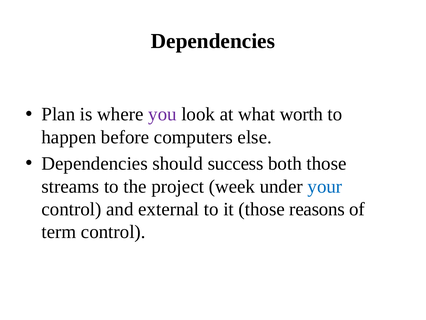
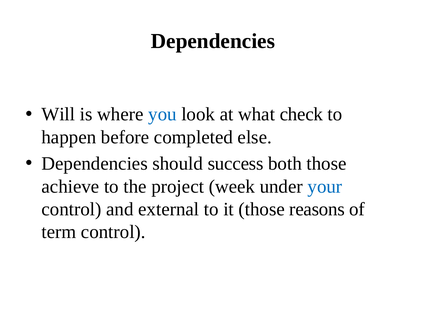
Plan: Plan -> Will (58, 114)
you colour: purple -> blue (162, 114)
worth: worth -> check (301, 114)
computers: computers -> completed (193, 137)
streams: streams -> achieve (70, 186)
